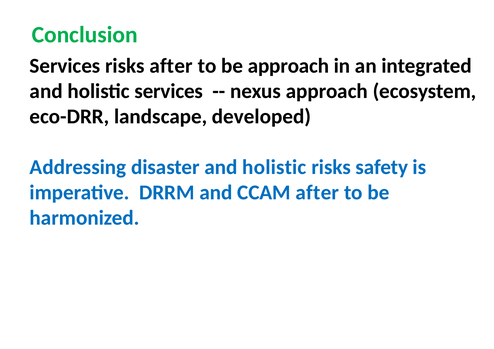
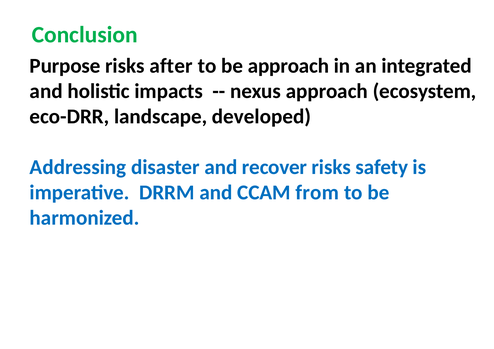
Services: Services -> Purpose (65, 66)
holistic services: services -> impacts (169, 91)
disaster and holistic: holistic -> recover (275, 167)
CCAM after: after -> from (317, 193)
